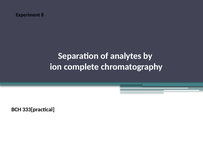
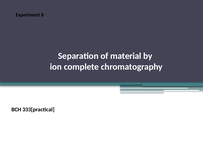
analytes: analytes -> material (126, 56)
